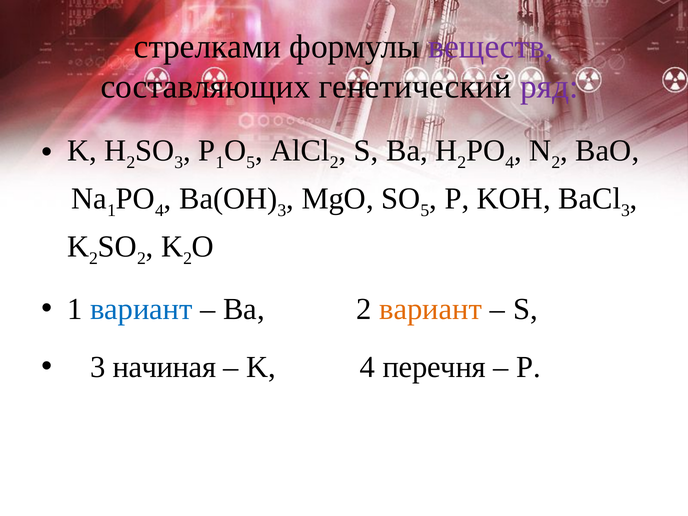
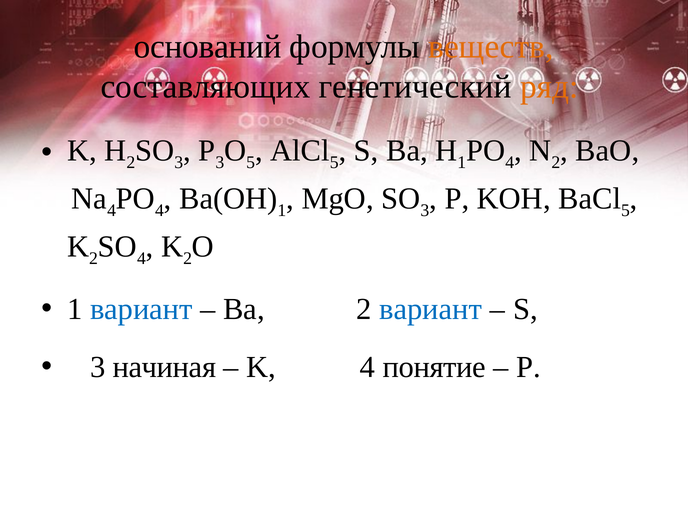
стрелками: стрелками -> оснований (208, 46)
веществ colour: purple -> orange (491, 46)
ряд colour: purple -> orange (549, 87)
P 1: 1 -> 3 (220, 162)
2: 2 -> 5 (334, 162)
2: 2 -> 1 (462, 162)
1: 1 -> 4 (112, 210)
3: 3 -> 1 (282, 210)
5: 5 -> 3 (425, 210)
3: 3 -> 5 (626, 210)
2: 2 -> 4 (141, 258)
вариант colour: orange -> blue (431, 309)
перечня: перечня -> понятие (434, 367)
